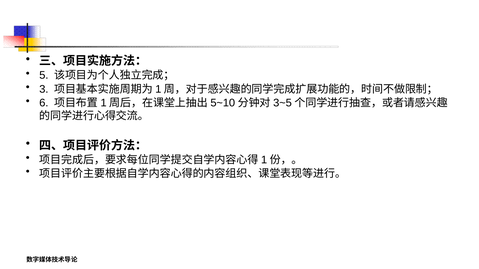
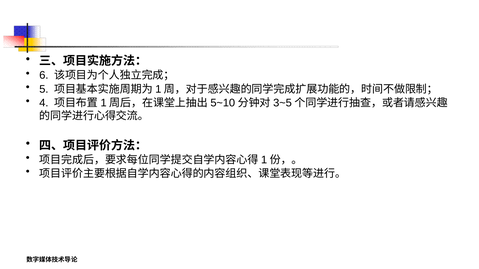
5: 5 -> 6 (44, 75)
3: 3 -> 5 (44, 89)
6: 6 -> 4 (44, 103)
